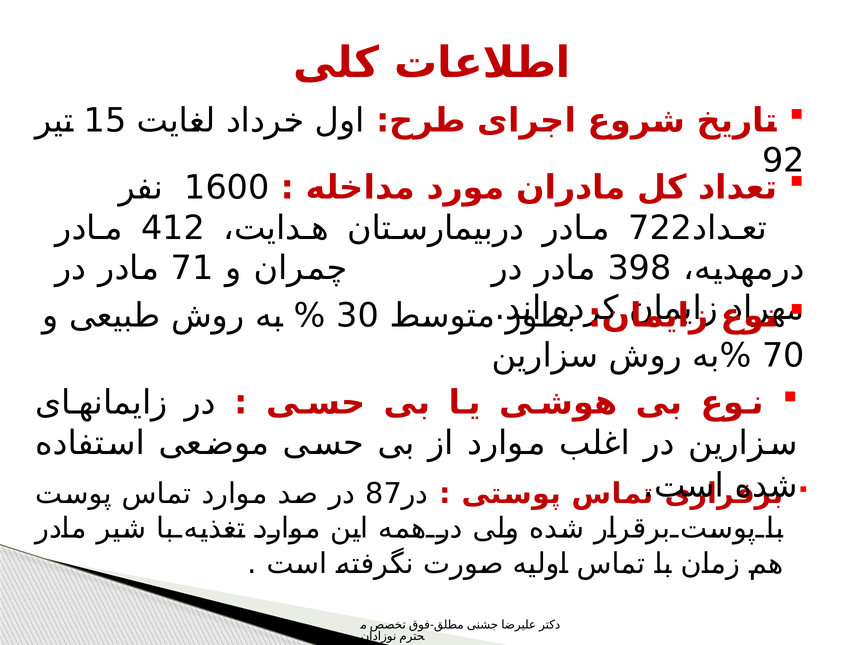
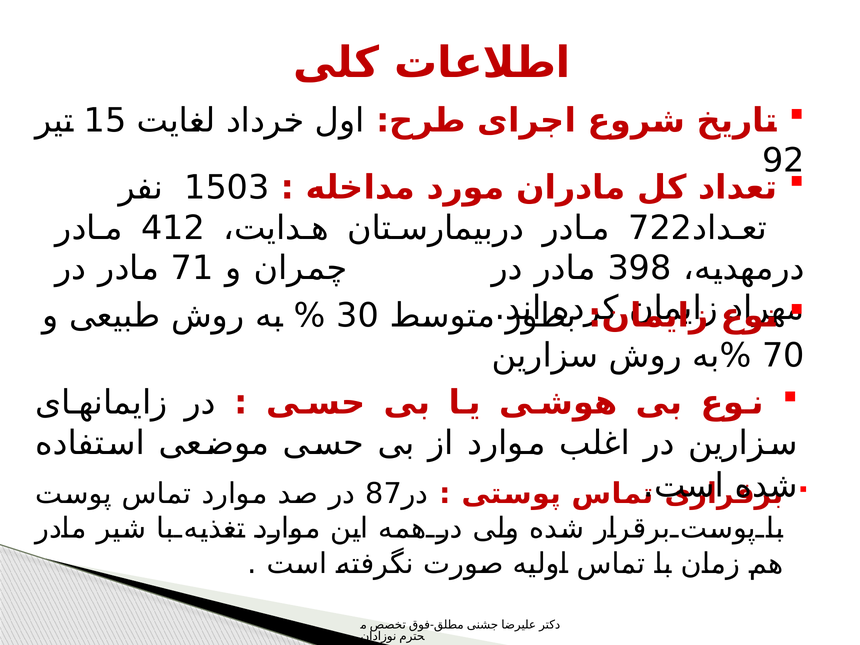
1600: 1600 -> 1503 (227, 188)
